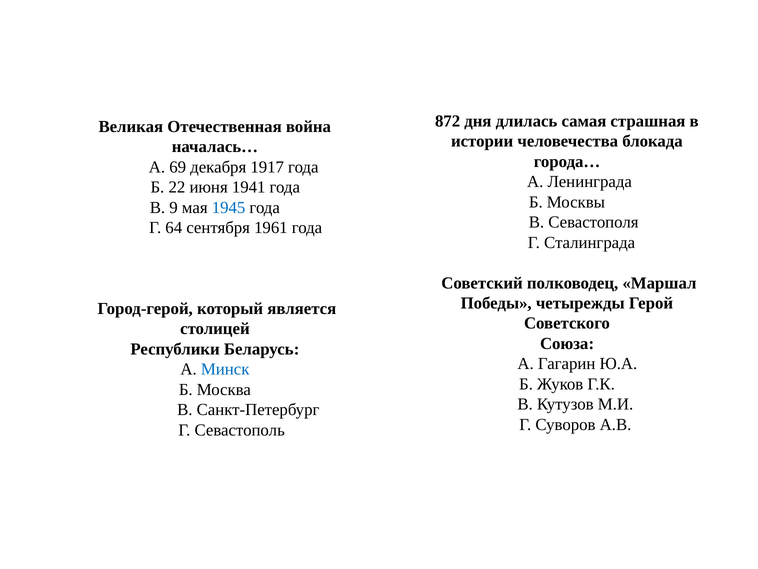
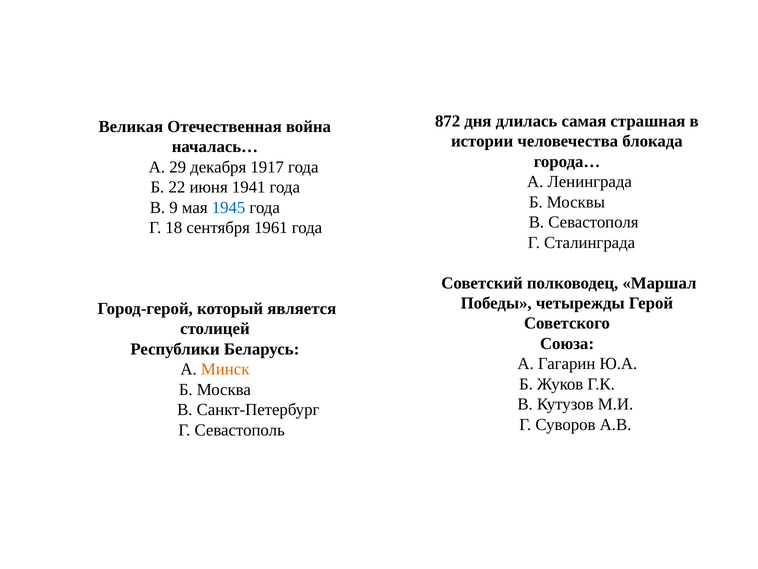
69: 69 -> 29 (178, 167)
64: 64 -> 18 (174, 228)
Минск colour: blue -> orange (225, 369)
